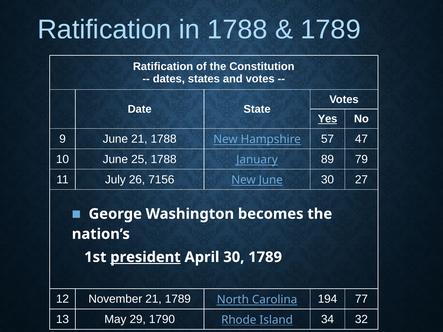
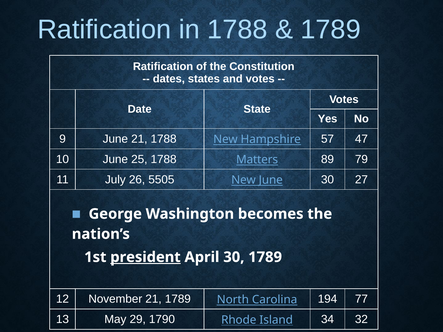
Yes underline: present -> none (328, 119)
January: January -> Matters (257, 160)
7156: 7156 -> 5505 (161, 180)
